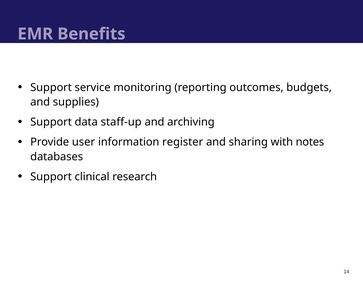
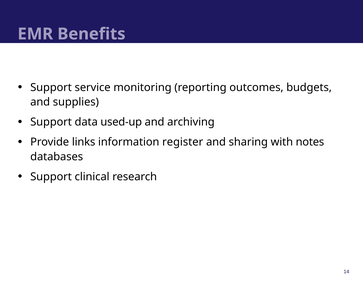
staff-up: staff-up -> used-up (121, 122)
user: user -> links (84, 142)
